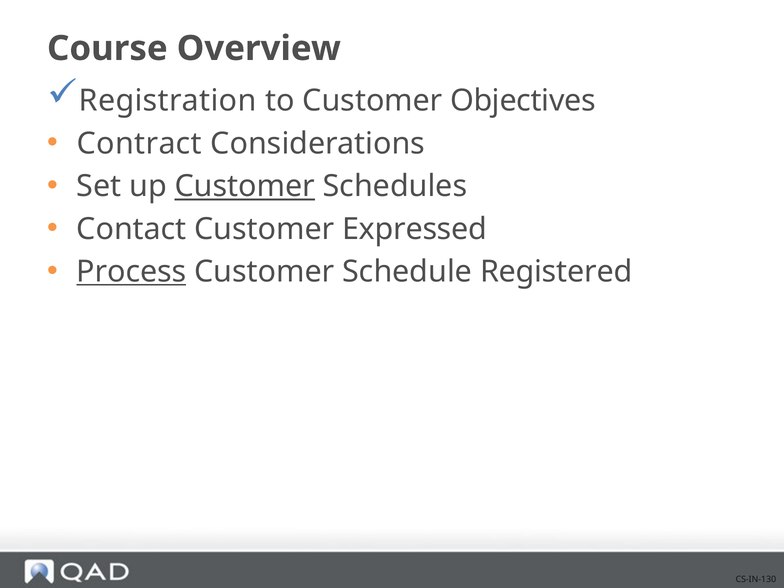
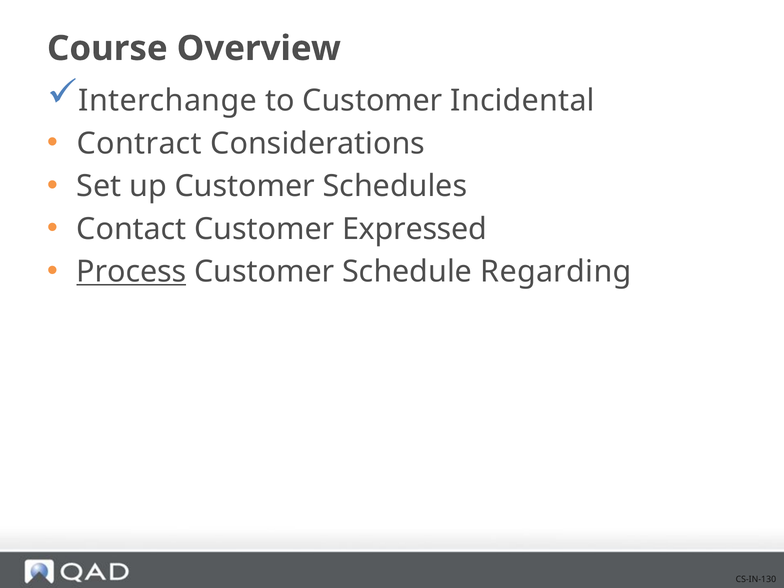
Registration: Registration -> Interchange (168, 101)
Objectives: Objectives -> Incidental (523, 101)
Customer underline: present -> none (245, 186)
Registered: Registered -> Regarding (556, 272)
